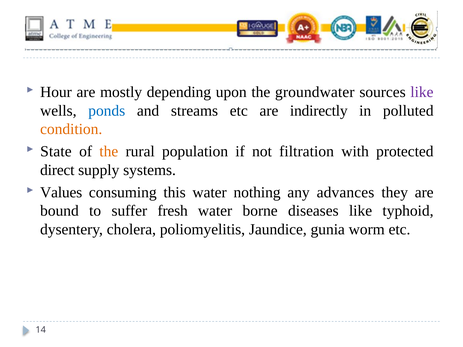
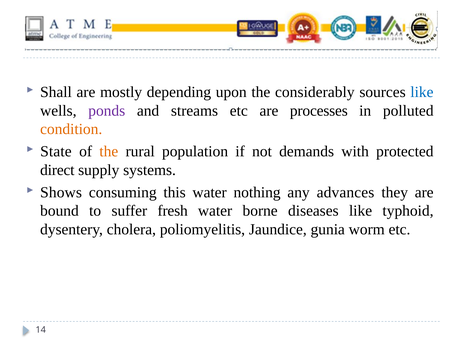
Hour: Hour -> Shall (56, 92)
groundwater: groundwater -> considerably (315, 92)
like colour: purple -> blue (422, 92)
ponds colour: blue -> purple (107, 111)
indirectly: indirectly -> processes (319, 111)
filtration: filtration -> demands (307, 152)
Values: Values -> Shows (61, 193)
